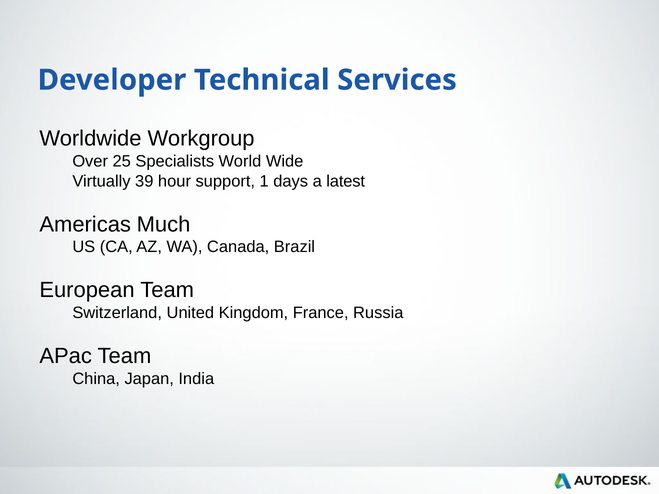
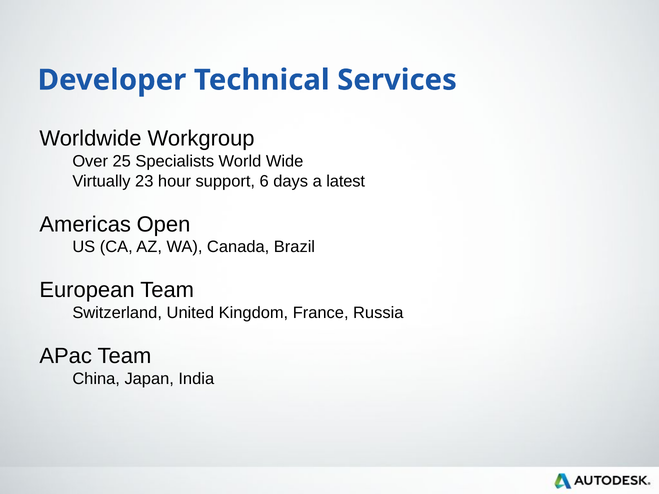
39: 39 -> 23 (144, 181)
1: 1 -> 6 (264, 181)
Much: Much -> Open (164, 224)
